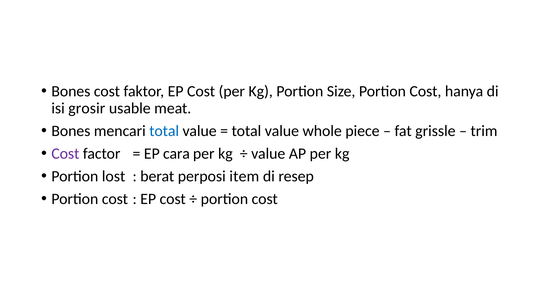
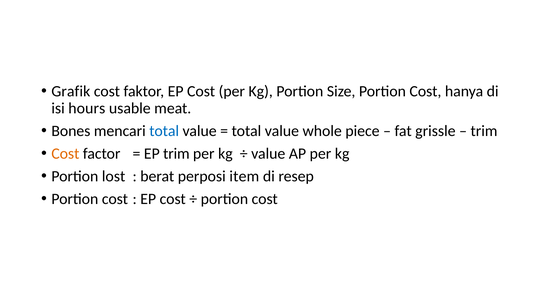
Bones: Bones -> Grafik (71, 91)
grosir: grosir -> hours (87, 109)
Cost colour: purple -> orange (65, 154)
EP cara: cara -> trim (176, 154)
